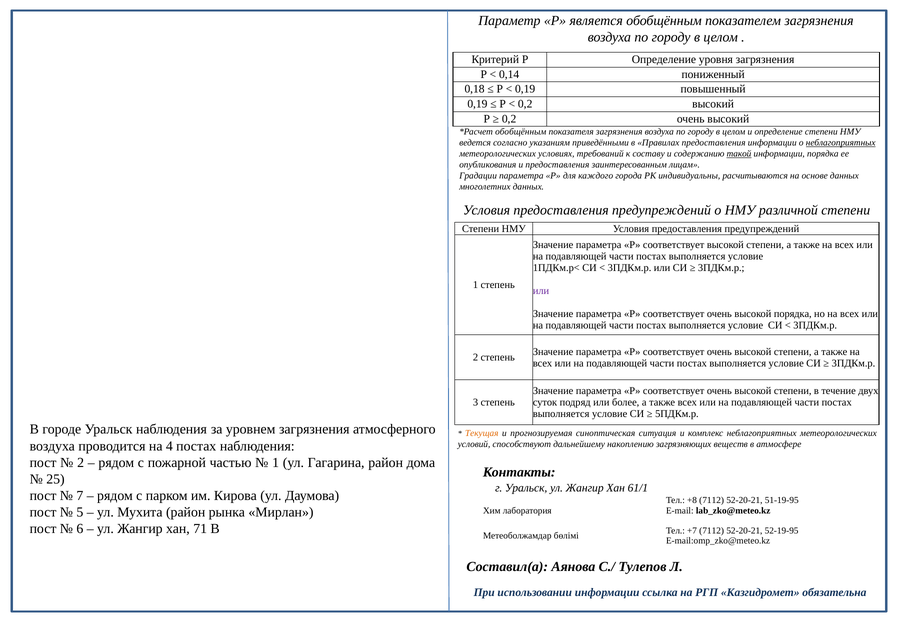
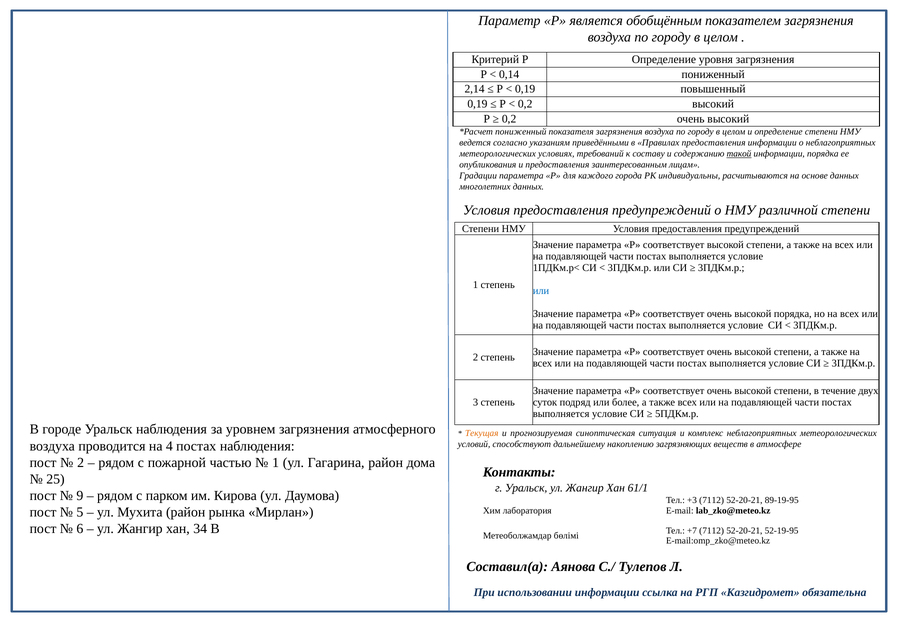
0,18: 0,18 -> 2,14 (475, 89)
обобщённым: обобщённым -> пониженный (521, 132)
неблагоприятных underline: present -> none (841, 143)
или colour: purple -> blue (541, 291)
7: 7 -> 9 (80, 495)
+8: +8 -> +3 (692, 500)
51-19-95: 51-19-95 -> 89-19-95 (782, 500)
71: 71 -> 34 (200, 529)
